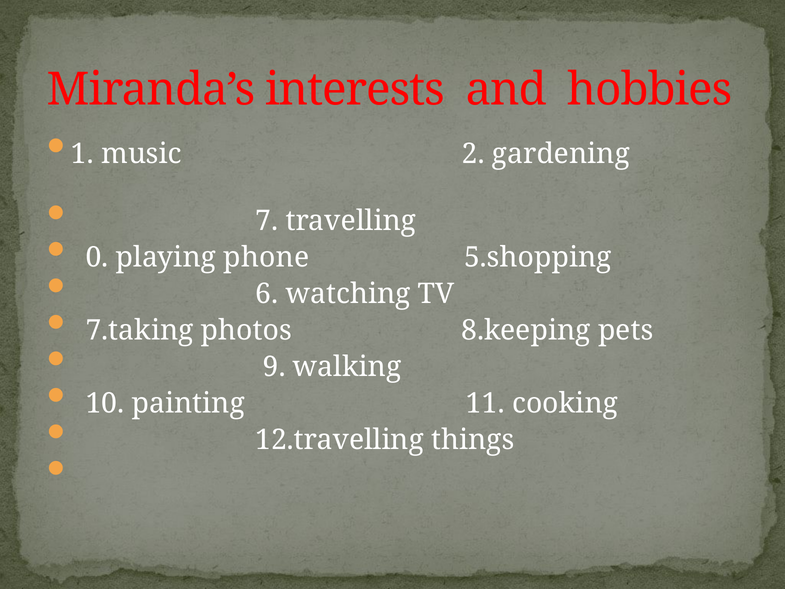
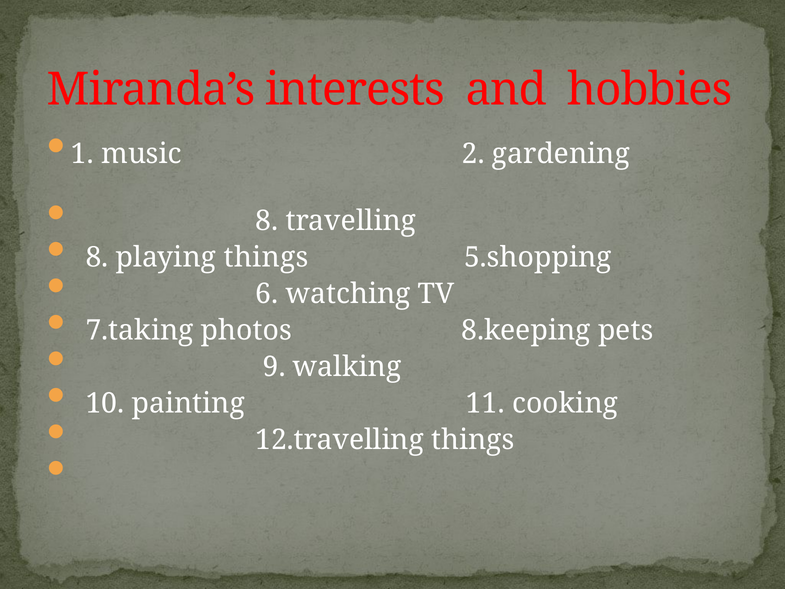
7: 7 -> 8 (267, 221)
0: 0 -> 8 (97, 257)
playing phone: phone -> things (266, 257)
